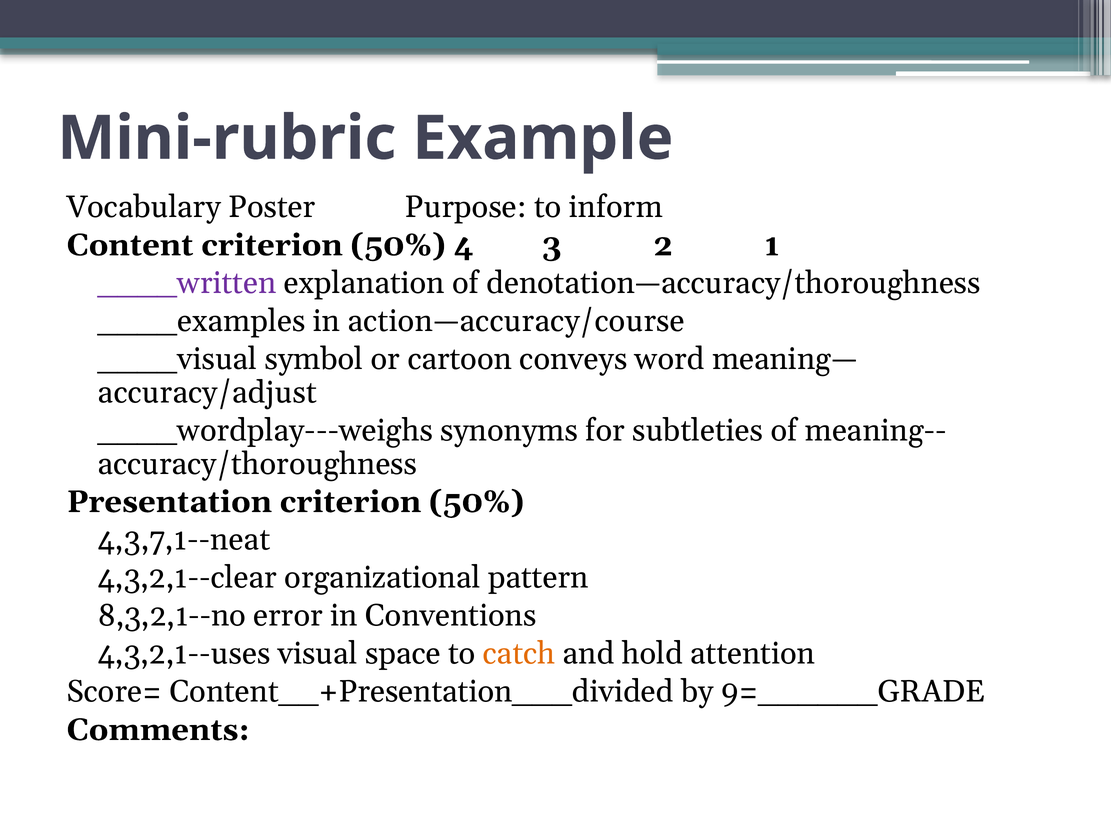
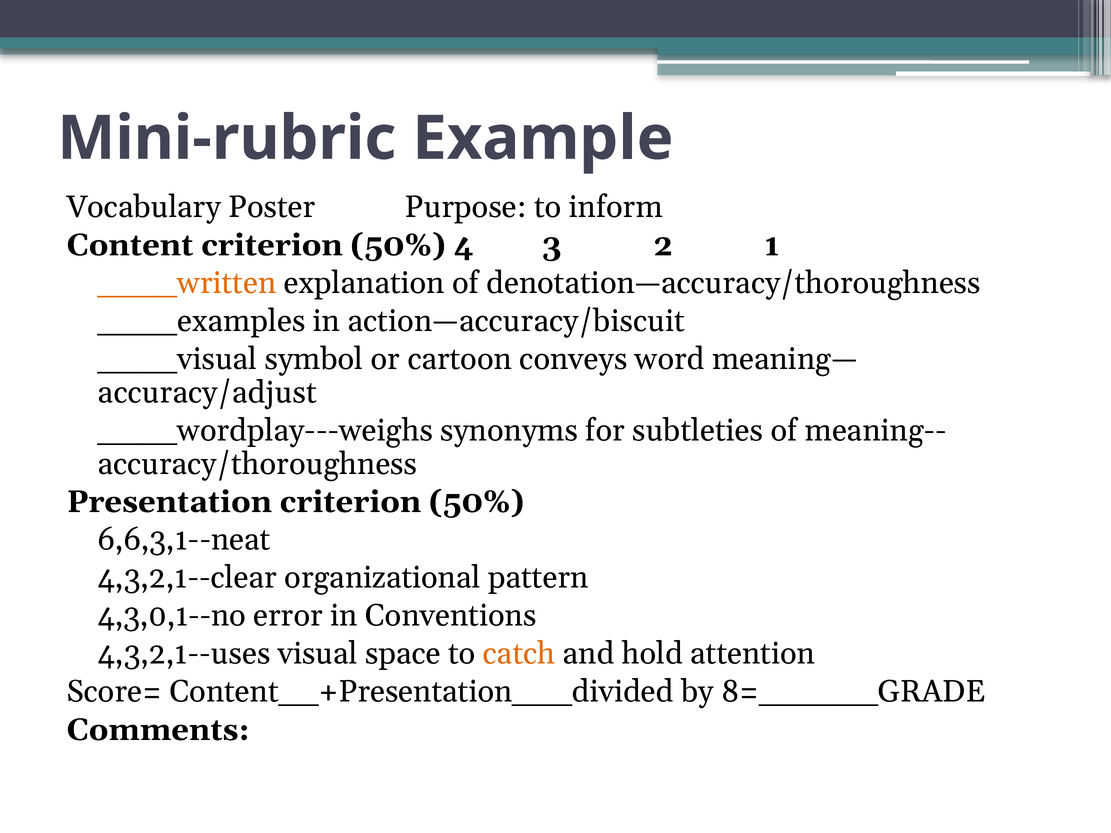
____written colour: purple -> orange (187, 283)
action—accuracy/course: action—accuracy/course -> action—accuracy/biscuit (516, 321)
4,3,7,1--neat: 4,3,7,1--neat -> 6,6,3,1--neat (184, 540)
8,3,2,1--no: 8,3,2,1--no -> 4,3,0,1--no (172, 616)
9=______GRADE: 9=______GRADE -> 8=______GRADE (853, 692)
